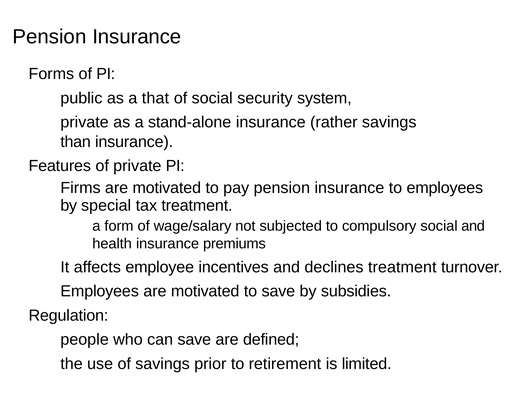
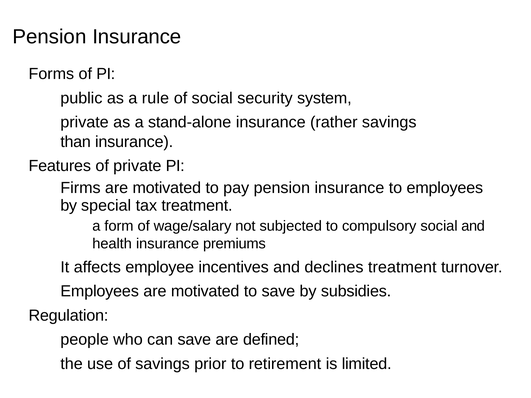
that: that -> rule (155, 98)
